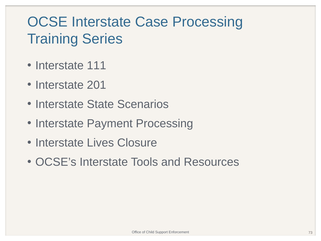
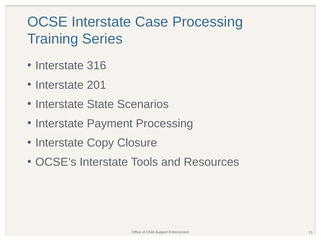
111: 111 -> 316 (97, 66)
Lives: Lives -> Copy (100, 143)
